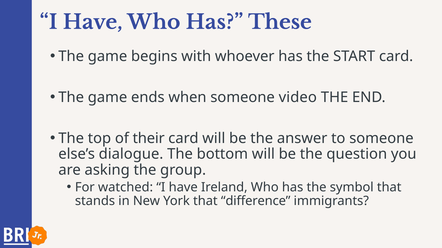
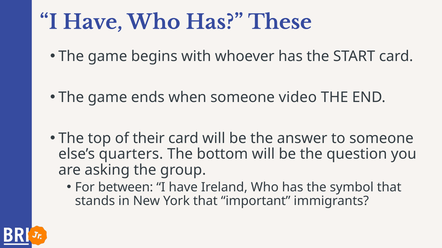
dialogue: dialogue -> quarters (131, 155)
watched: watched -> between (126, 188)
difference: difference -> important (256, 202)
